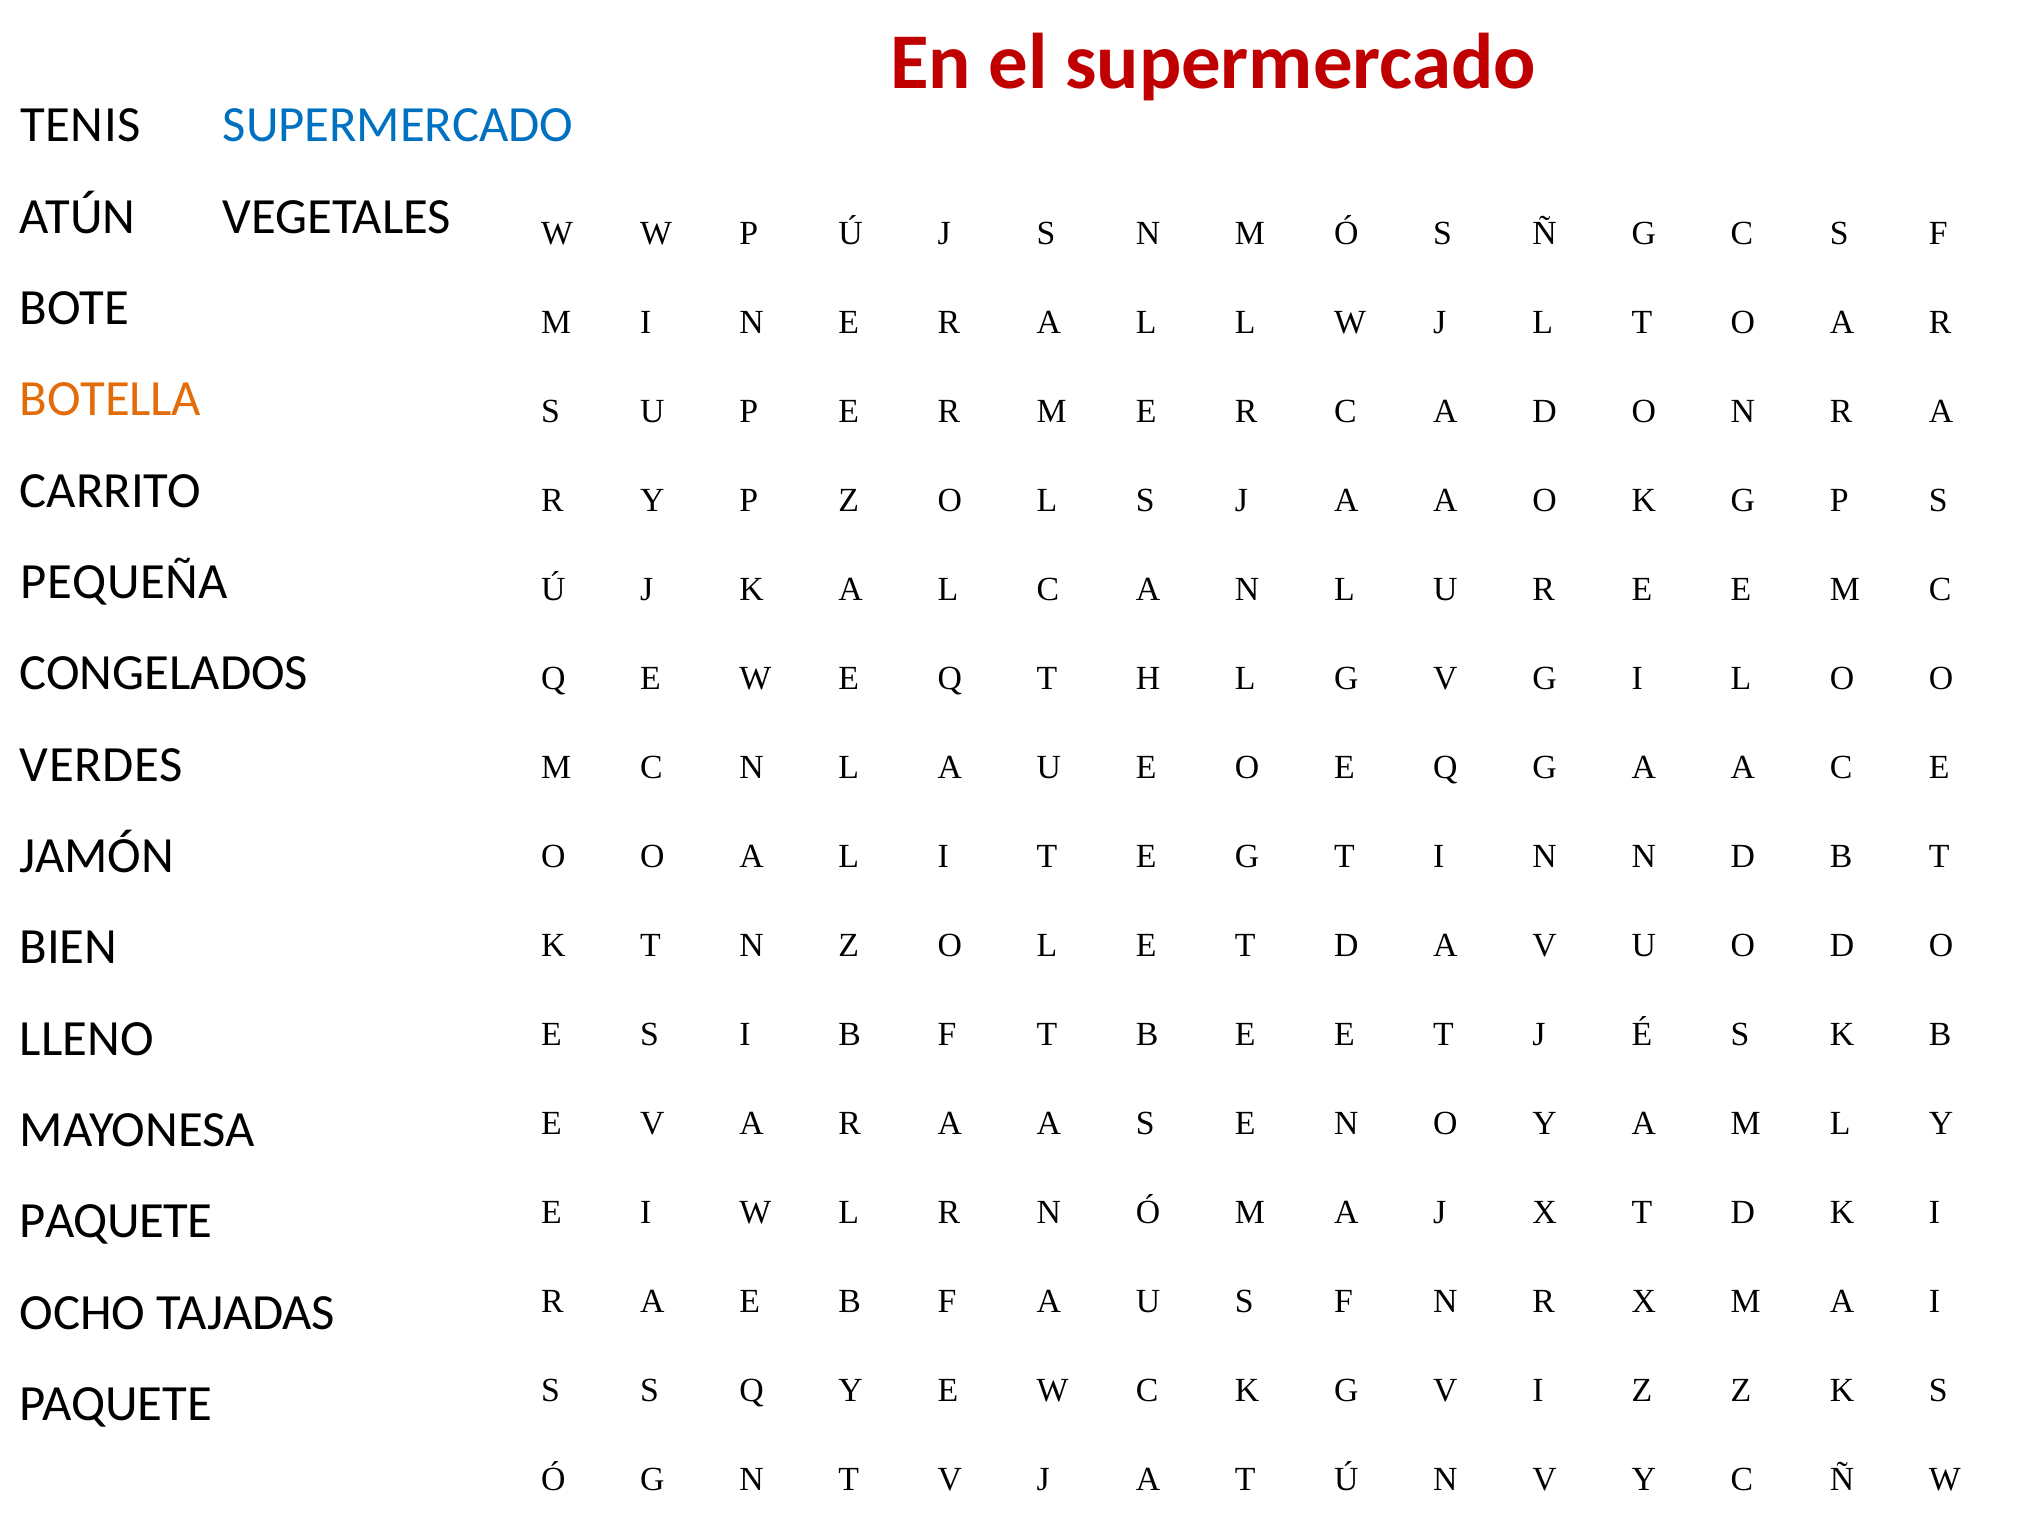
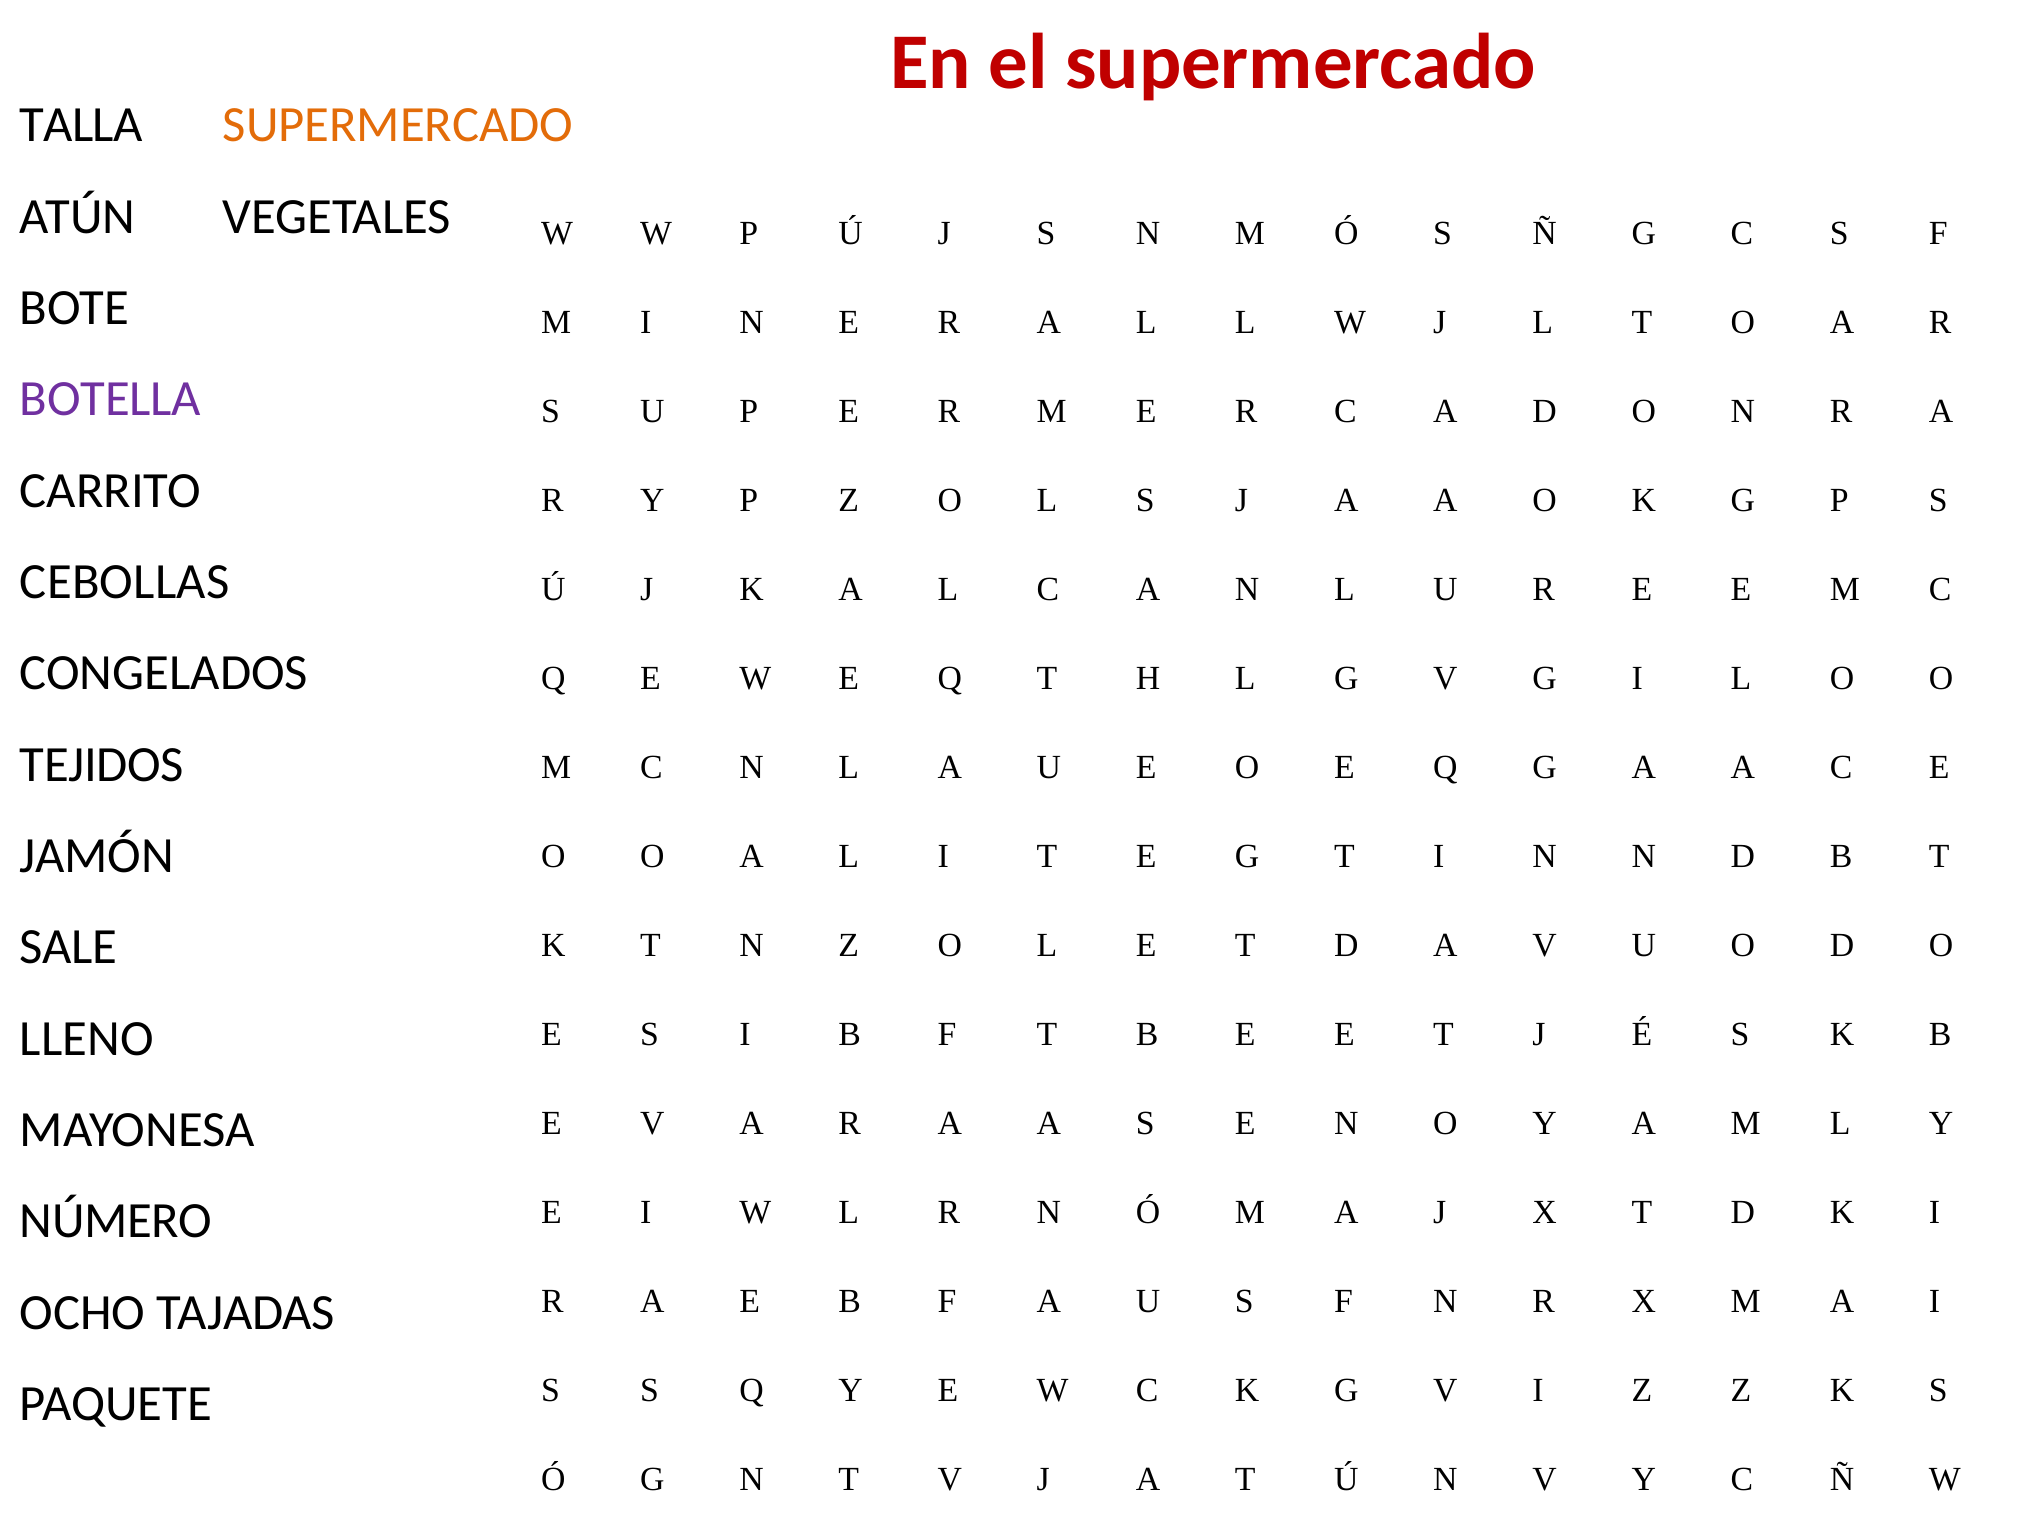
SUPERMERCADO colour: blue -> orange (398, 125)
TENIS: TENIS -> TALLA (81, 125)
BOTELLA colour: orange -> purple (111, 399)
PEQUEÑA: PEQUEÑA -> CEBOLLAS (125, 582)
VERDES: VERDES -> TEJIDOS (102, 764)
BIEN: BIEN -> SALE (68, 947)
PAQUETE: PAQUETE -> NÚMERO (116, 1221)
